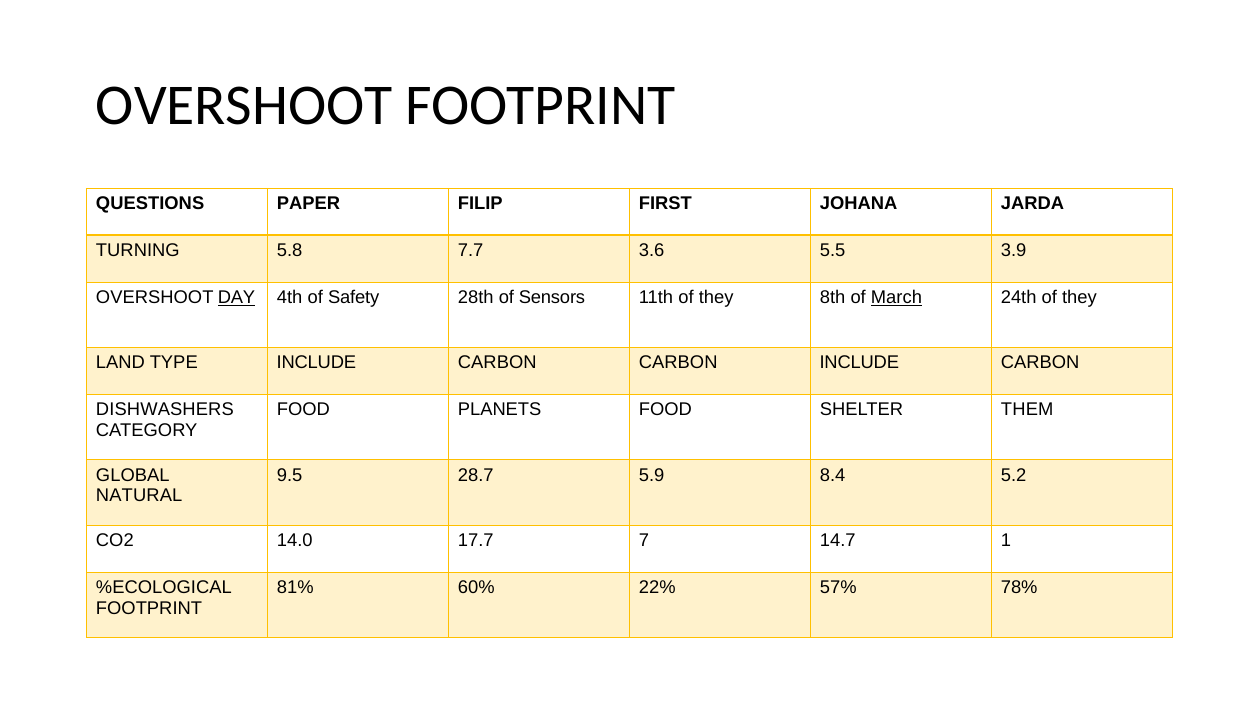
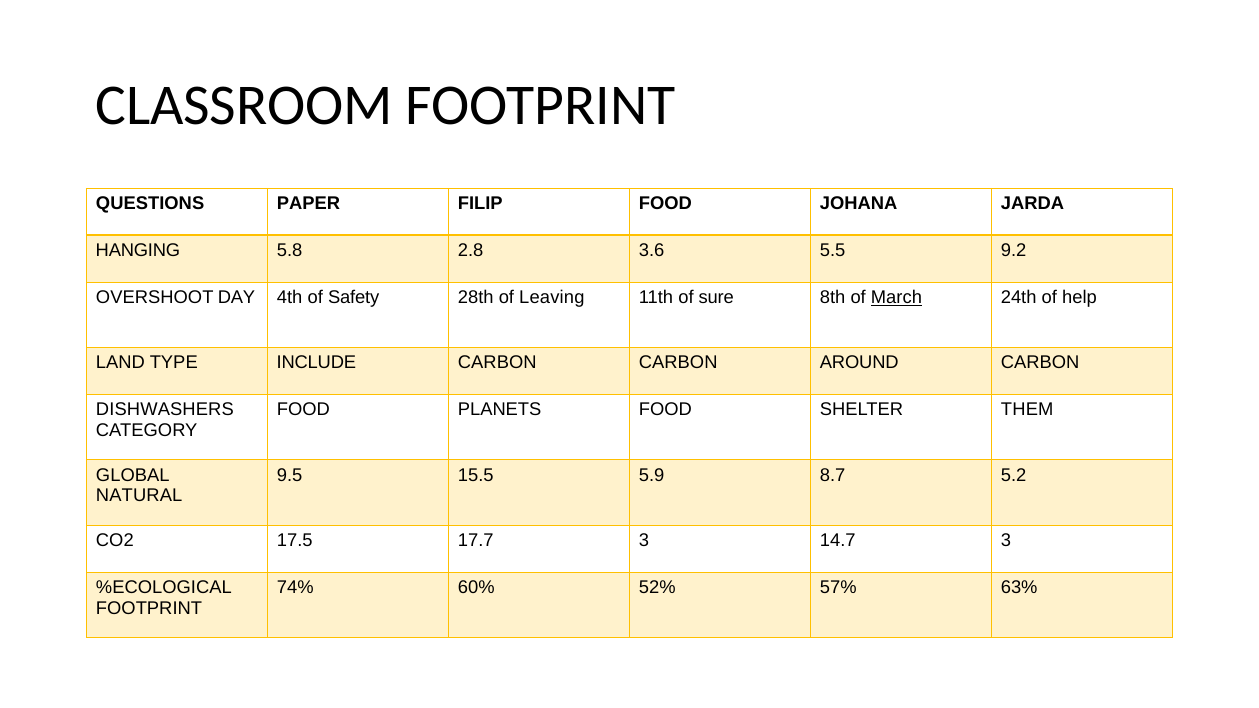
OVERSHOOT: OVERSHOOT -> CLASSROOM (244, 106)
FILIP FIRST: FIRST -> FOOD (665, 204)
TURNING: TURNING -> HANGING (138, 251)
7.7: 7.7 -> 2.8 (471, 251)
3.9: 3.9 -> 9.2 (1014, 251)
DAY underline: present -> none (236, 298)
Sensors: Sensors -> Leaving (552, 298)
11th of they: they -> sure (716, 298)
24th of they: they -> help (1079, 298)
CARBON INCLUDE: INCLUDE -> AROUND (859, 363)
28.7: 28.7 -> 15.5 (476, 475)
8.4: 8.4 -> 8.7 (833, 475)
14.0: 14.0 -> 17.5 (295, 541)
17.7 7: 7 -> 3 (644, 541)
14.7 1: 1 -> 3 (1006, 541)
81%: 81% -> 74% (295, 588)
22%: 22% -> 52% (657, 588)
78%: 78% -> 63% (1019, 588)
